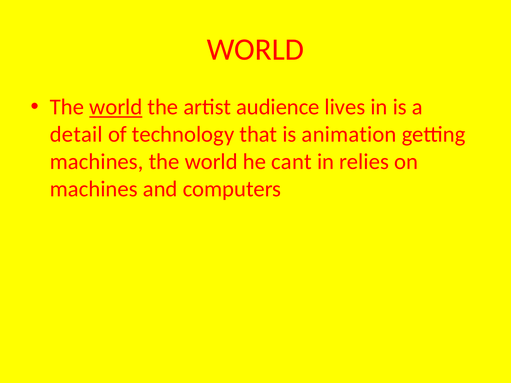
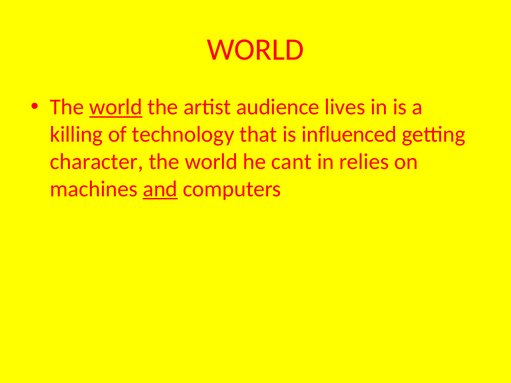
detail: detail -> killing (76, 134)
animation: animation -> influenced (349, 134)
machines: machines -> character (97, 162)
and underline: none -> present (160, 189)
